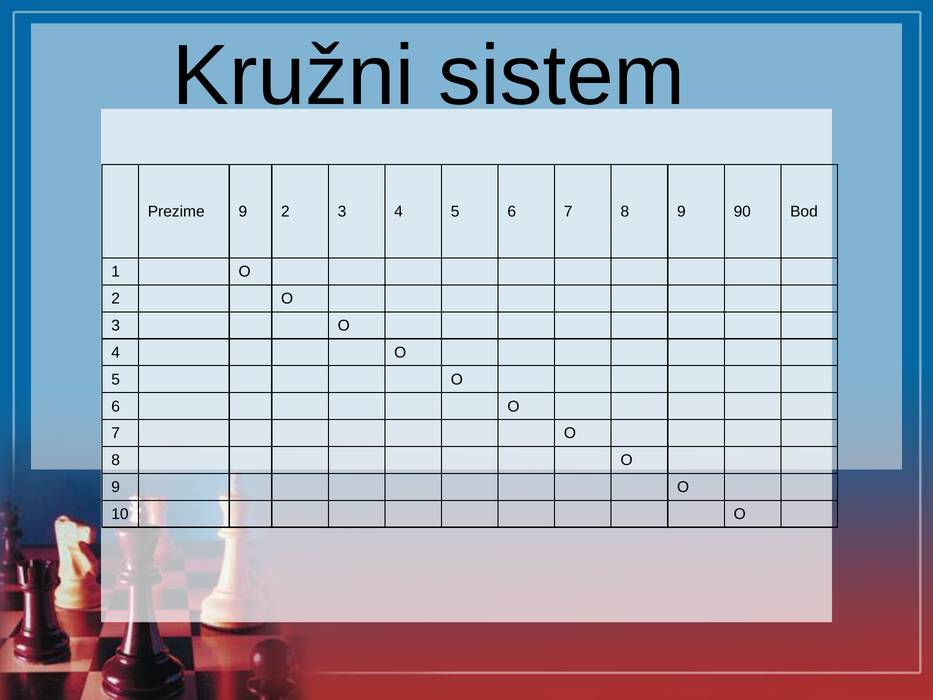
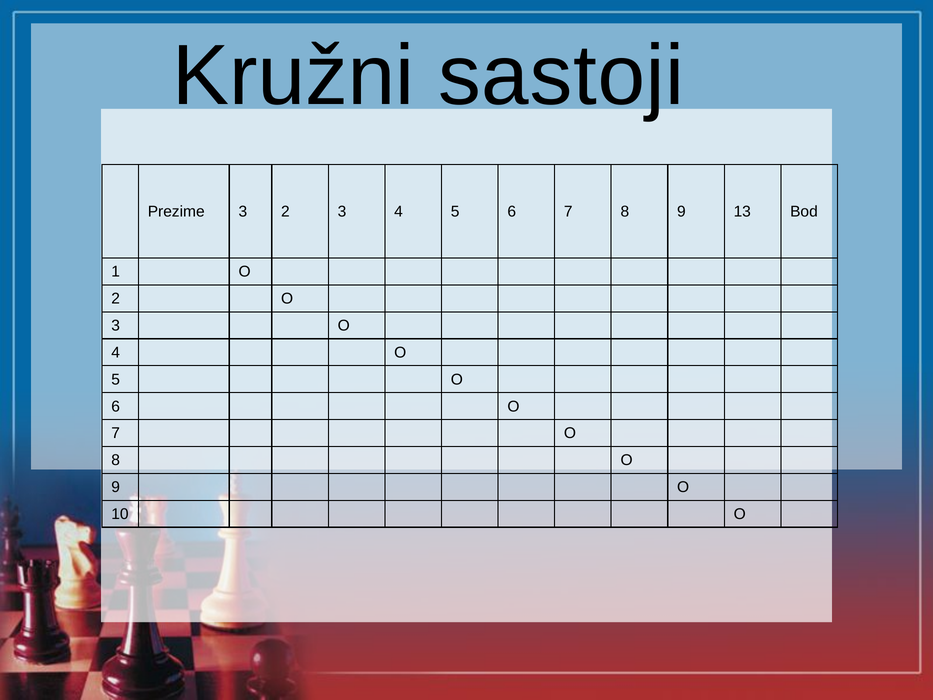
sistem: sistem -> sastoji (561, 76)
Prezime 9: 9 -> 3 (243, 211)
90: 90 -> 13 (742, 211)
